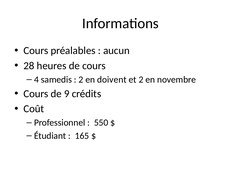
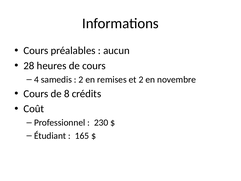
doivent: doivent -> remises (112, 79)
9: 9 -> 8 (67, 94)
550: 550 -> 230 (101, 123)
